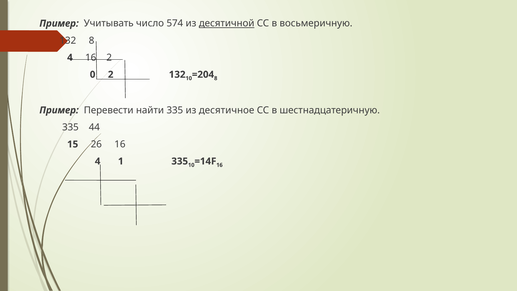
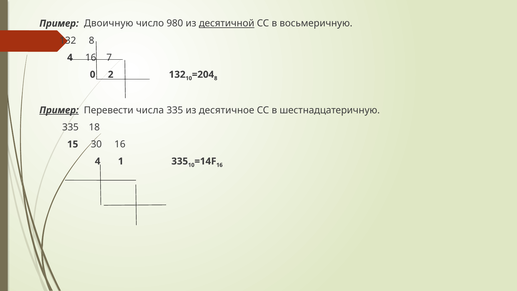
Учитывать: Учитывать -> Двоичную (109, 23)
574: 574 -> 980 (175, 23)
16 2: 2 -> 7 (109, 57)
Пример underline: none -> present (59, 110)
найти: найти -> числа (150, 110)
44: 44 -> 18 (94, 127)
26: 26 -> 30 (96, 144)
